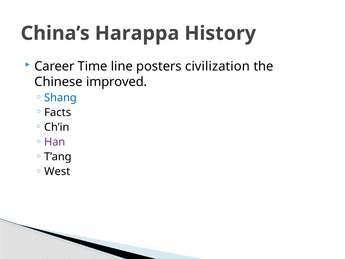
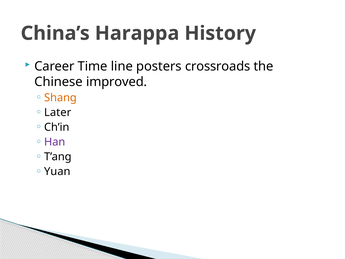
civilization: civilization -> crossroads (218, 66)
Shang colour: blue -> orange (60, 98)
Facts: Facts -> Later (58, 112)
West: West -> Yuan (57, 171)
